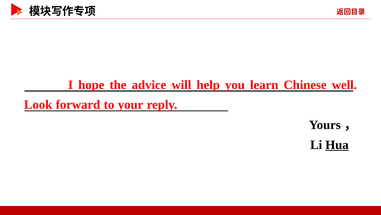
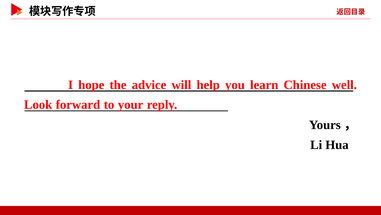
Hua underline: present -> none (337, 144)
